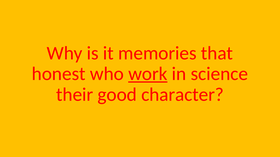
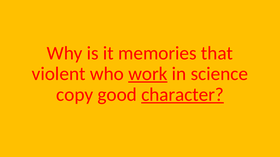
honest: honest -> violent (59, 74)
their: their -> copy (75, 95)
character underline: none -> present (182, 95)
